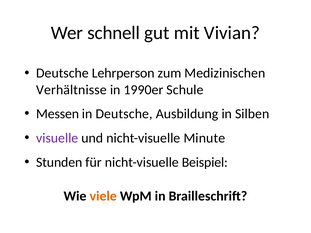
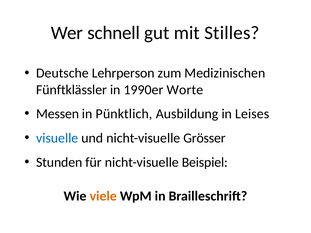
Vivian: Vivian -> Stilles (232, 33)
Verhältnisse: Verhältnisse -> Fünftklässler (72, 90)
Schule: Schule -> Worte (185, 90)
in Deutsche: Deutsche -> Pünktlich (124, 114)
Silben: Silben -> Leises (252, 114)
visuelle colour: purple -> blue (57, 138)
Minute: Minute -> Grösser (204, 138)
